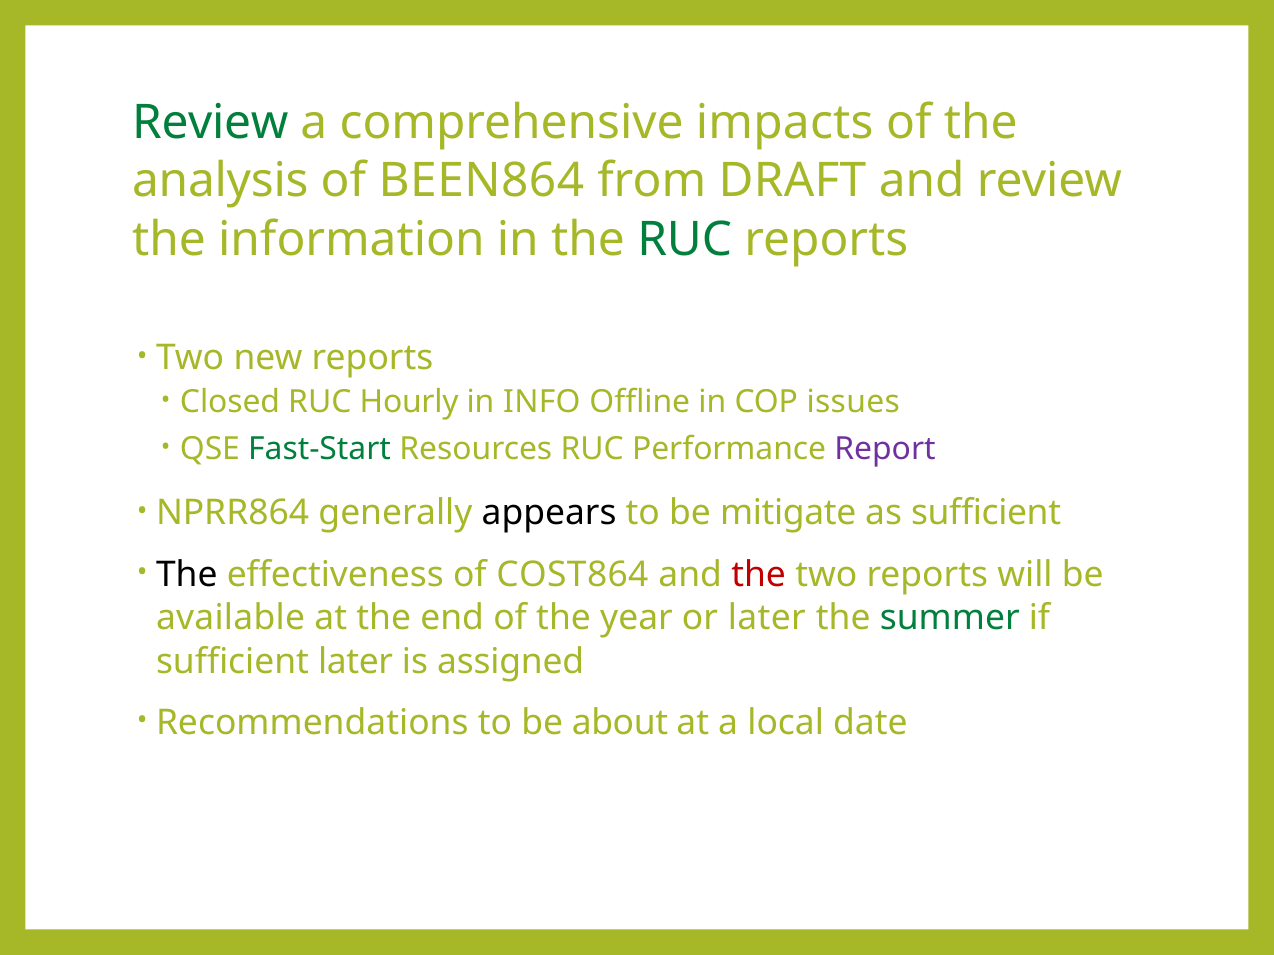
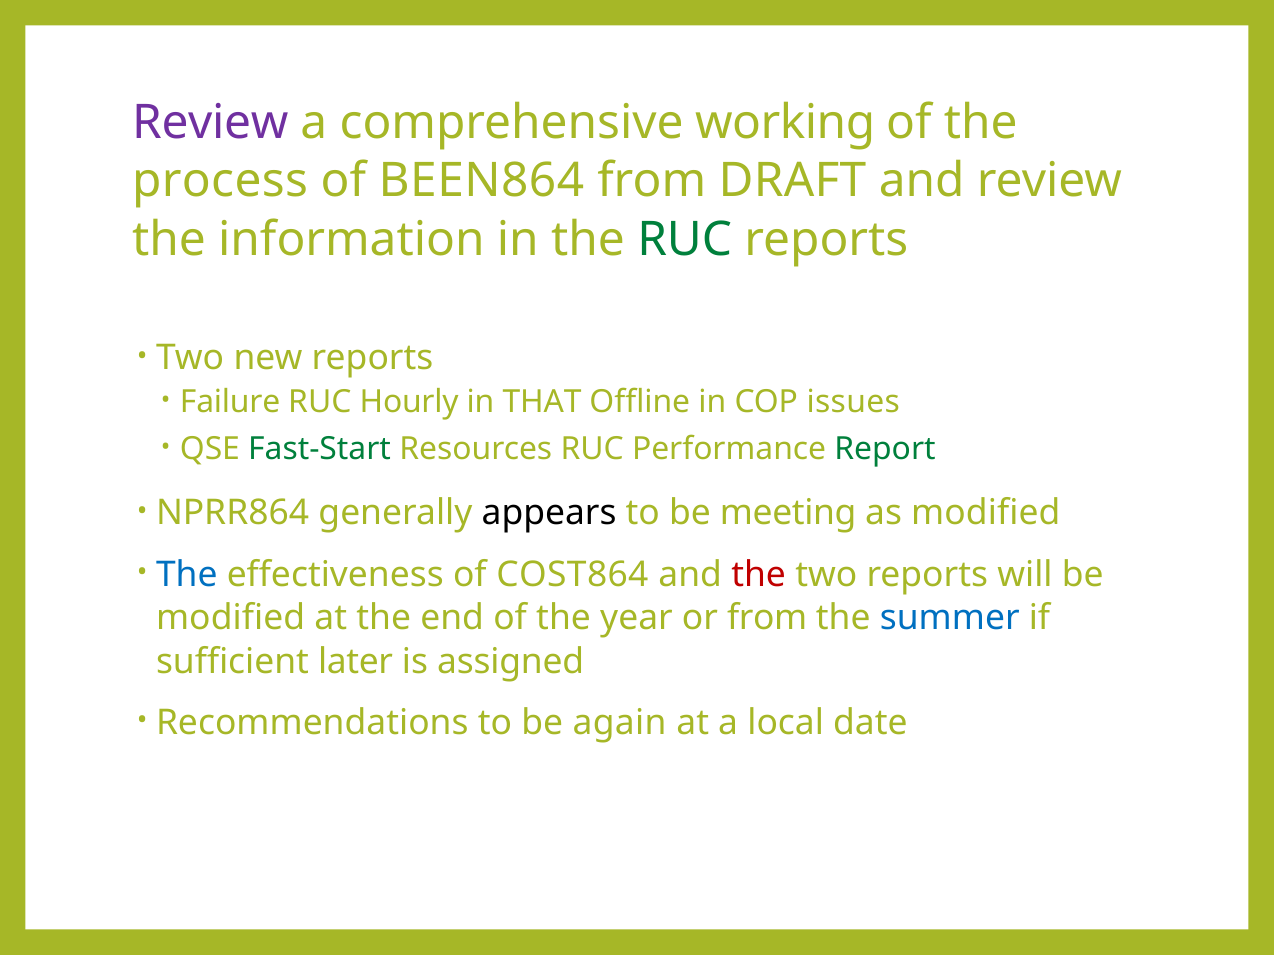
Review colour: green -> purple (210, 123)
impacts: impacts -> working (785, 123)
analysis: analysis -> process (220, 181)
Closed: Closed -> Failure (230, 402)
INFO: INFO -> THAT (542, 402)
Report colour: purple -> green (885, 449)
mitigate: mitigate -> meeting (788, 514)
as sufficient: sufficient -> modified (986, 514)
The colour: black -> blue (187, 575)
available: available -> modified (231, 618)
or later: later -> from (767, 618)
summer colour: green -> blue (950, 618)
about: about -> again (620, 723)
